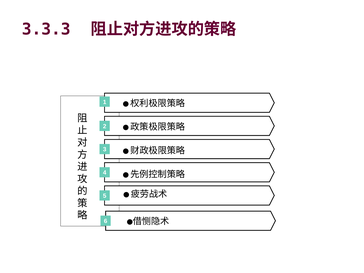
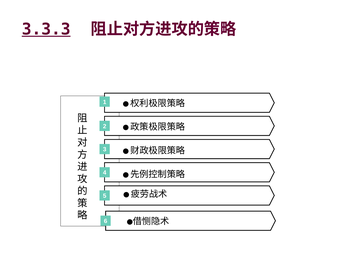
3.3.3 underline: none -> present (46, 29)
